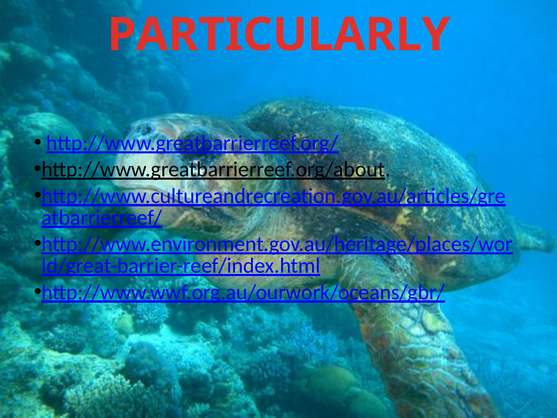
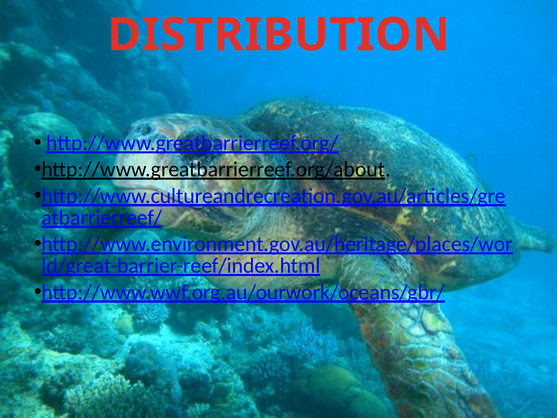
PARTICULARLY: PARTICULARLY -> DISTRIBUTION (279, 35)
